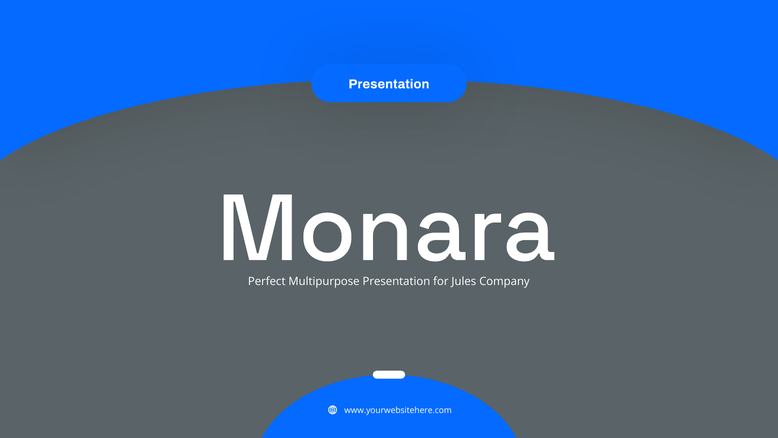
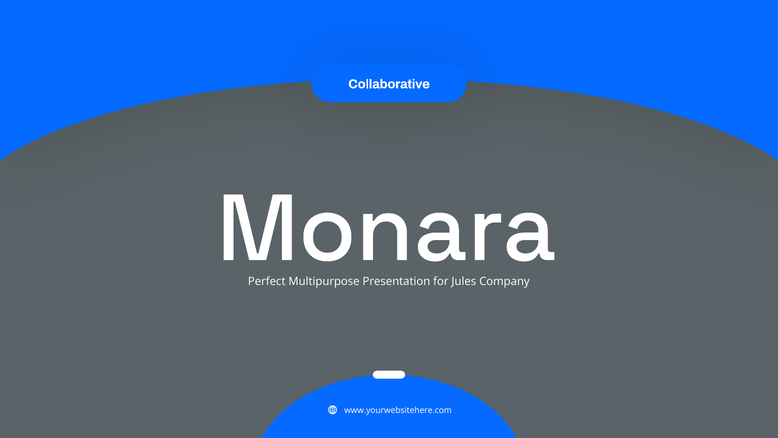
Presentation: Presentation -> Collaborative (389, 84)
